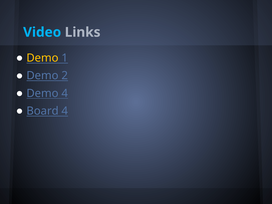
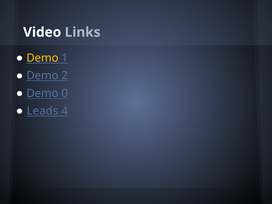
Video colour: light blue -> white (42, 32)
Demo 4: 4 -> 0 (65, 93)
Board: Board -> Leads (43, 111)
